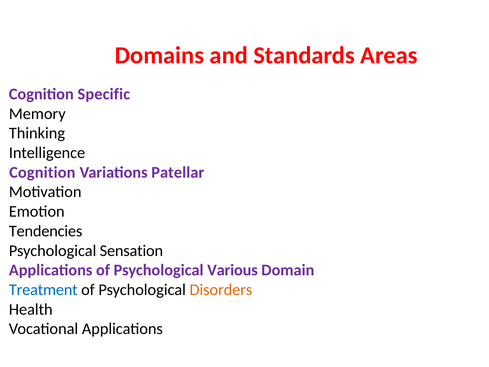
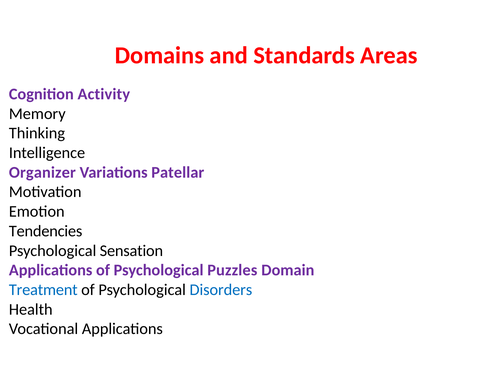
Specific: Specific -> Activity (104, 94)
Cognition: Cognition -> Organizer (42, 172)
Various: Various -> Puzzles (232, 270)
Disorders colour: orange -> blue (221, 290)
